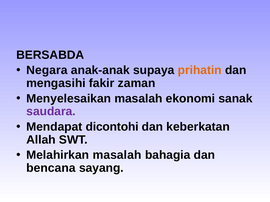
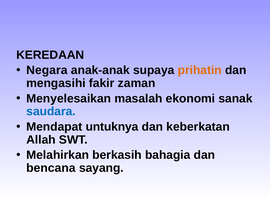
BERSABDA: BERSABDA -> KEREDAAN (50, 55)
saudara colour: purple -> blue (51, 112)
dicontohi: dicontohi -> untuknya (112, 127)
Melahirkan masalah: masalah -> berkasih (117, 155)
